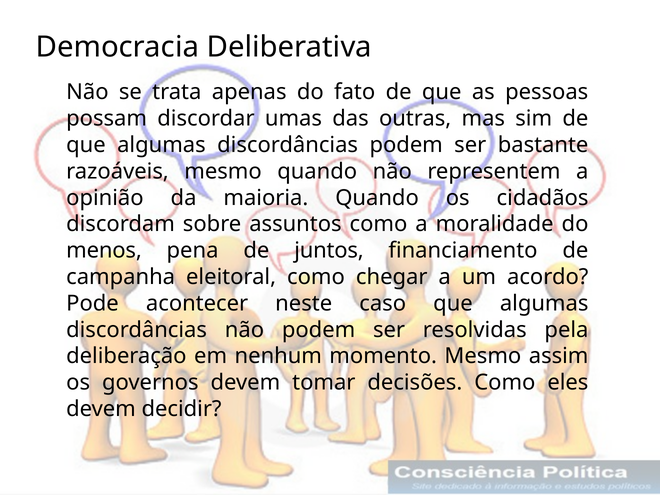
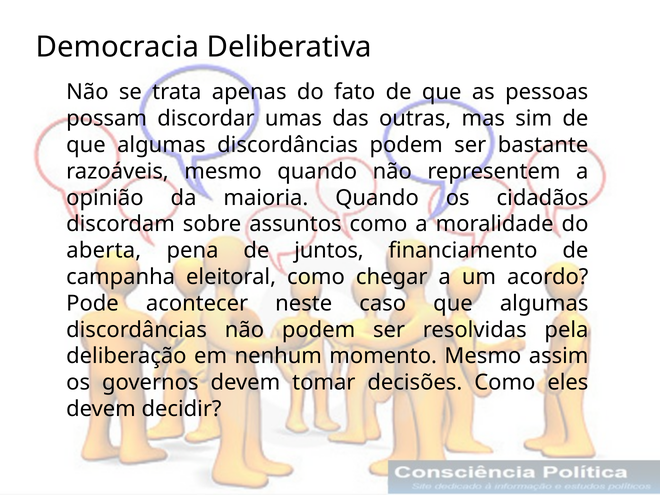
menos: menos -> aberta (104, 251)
